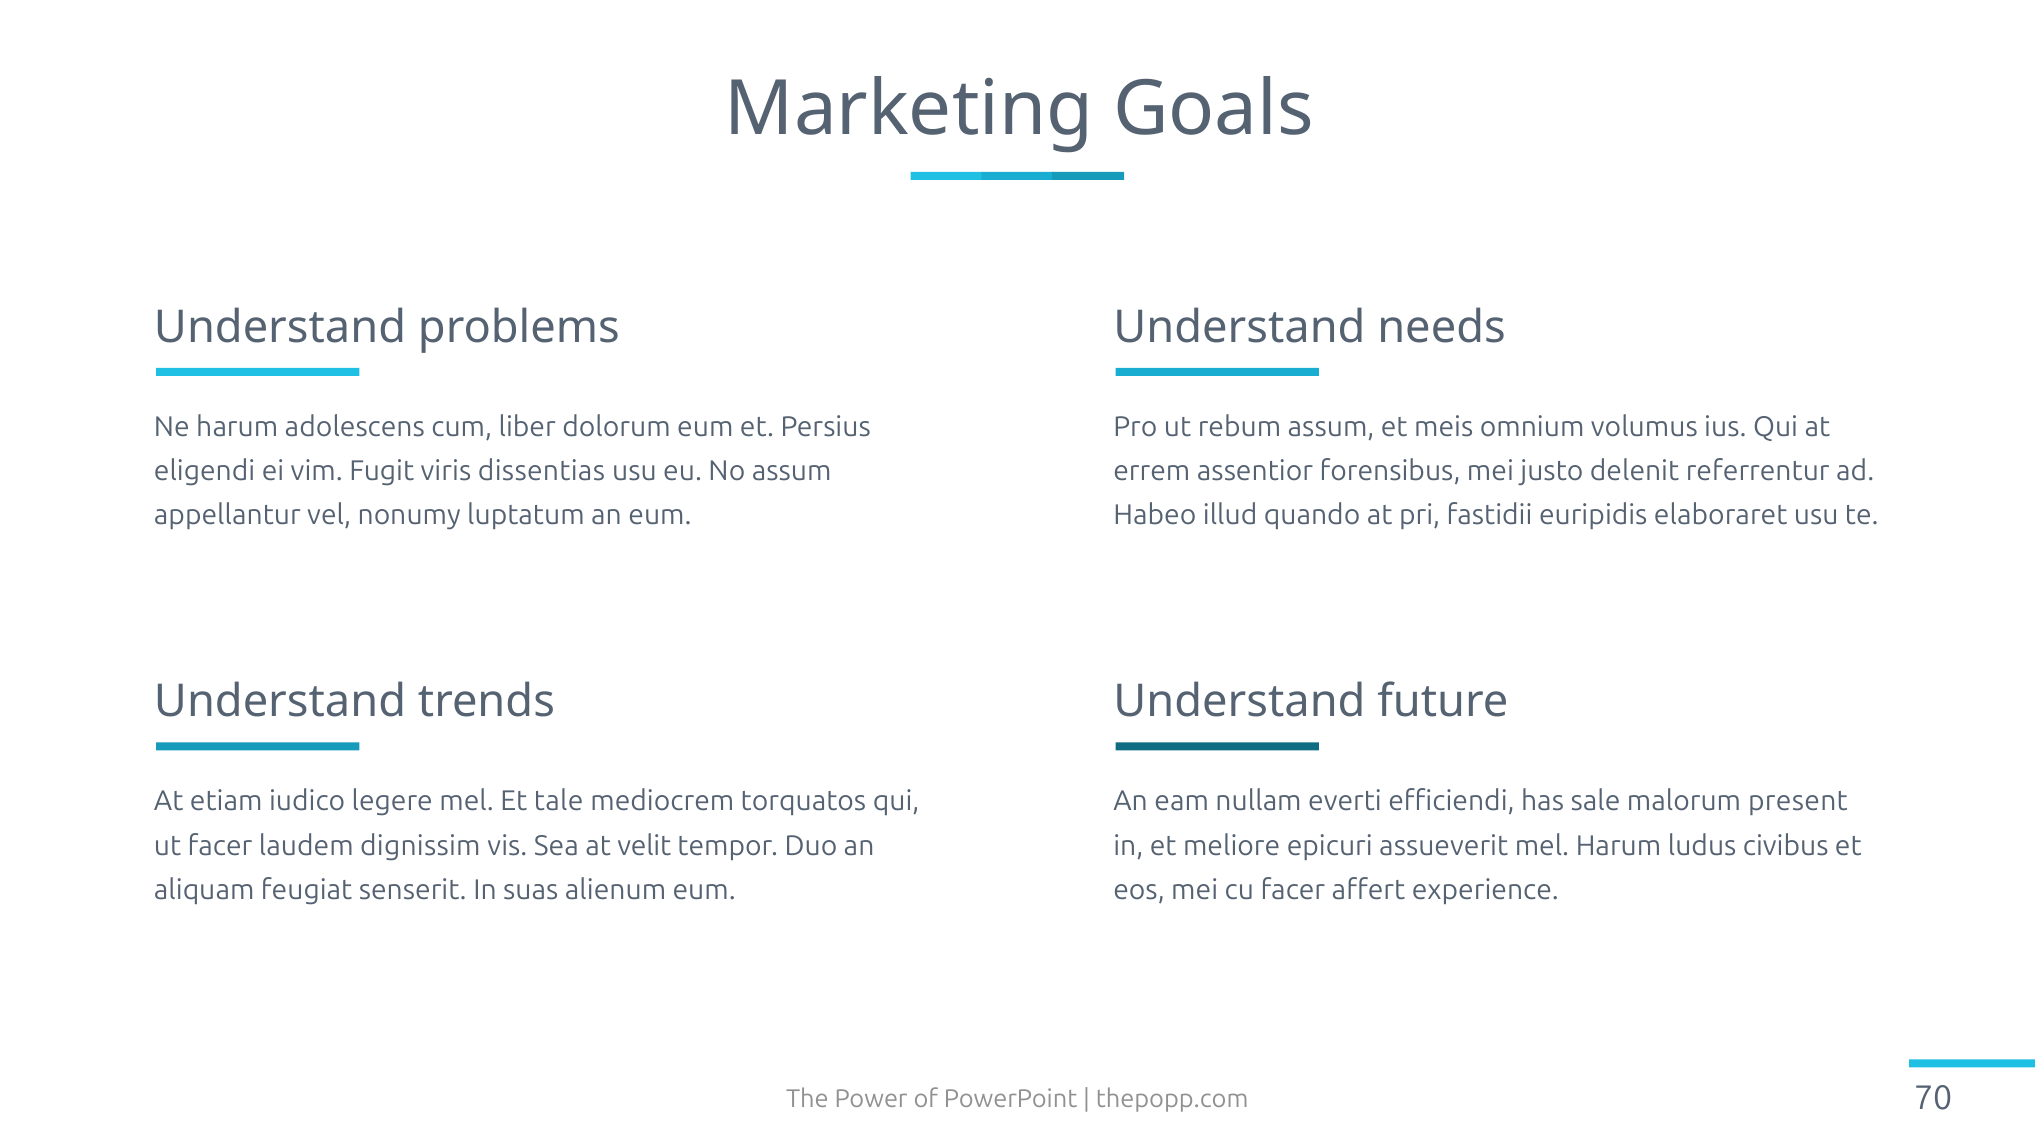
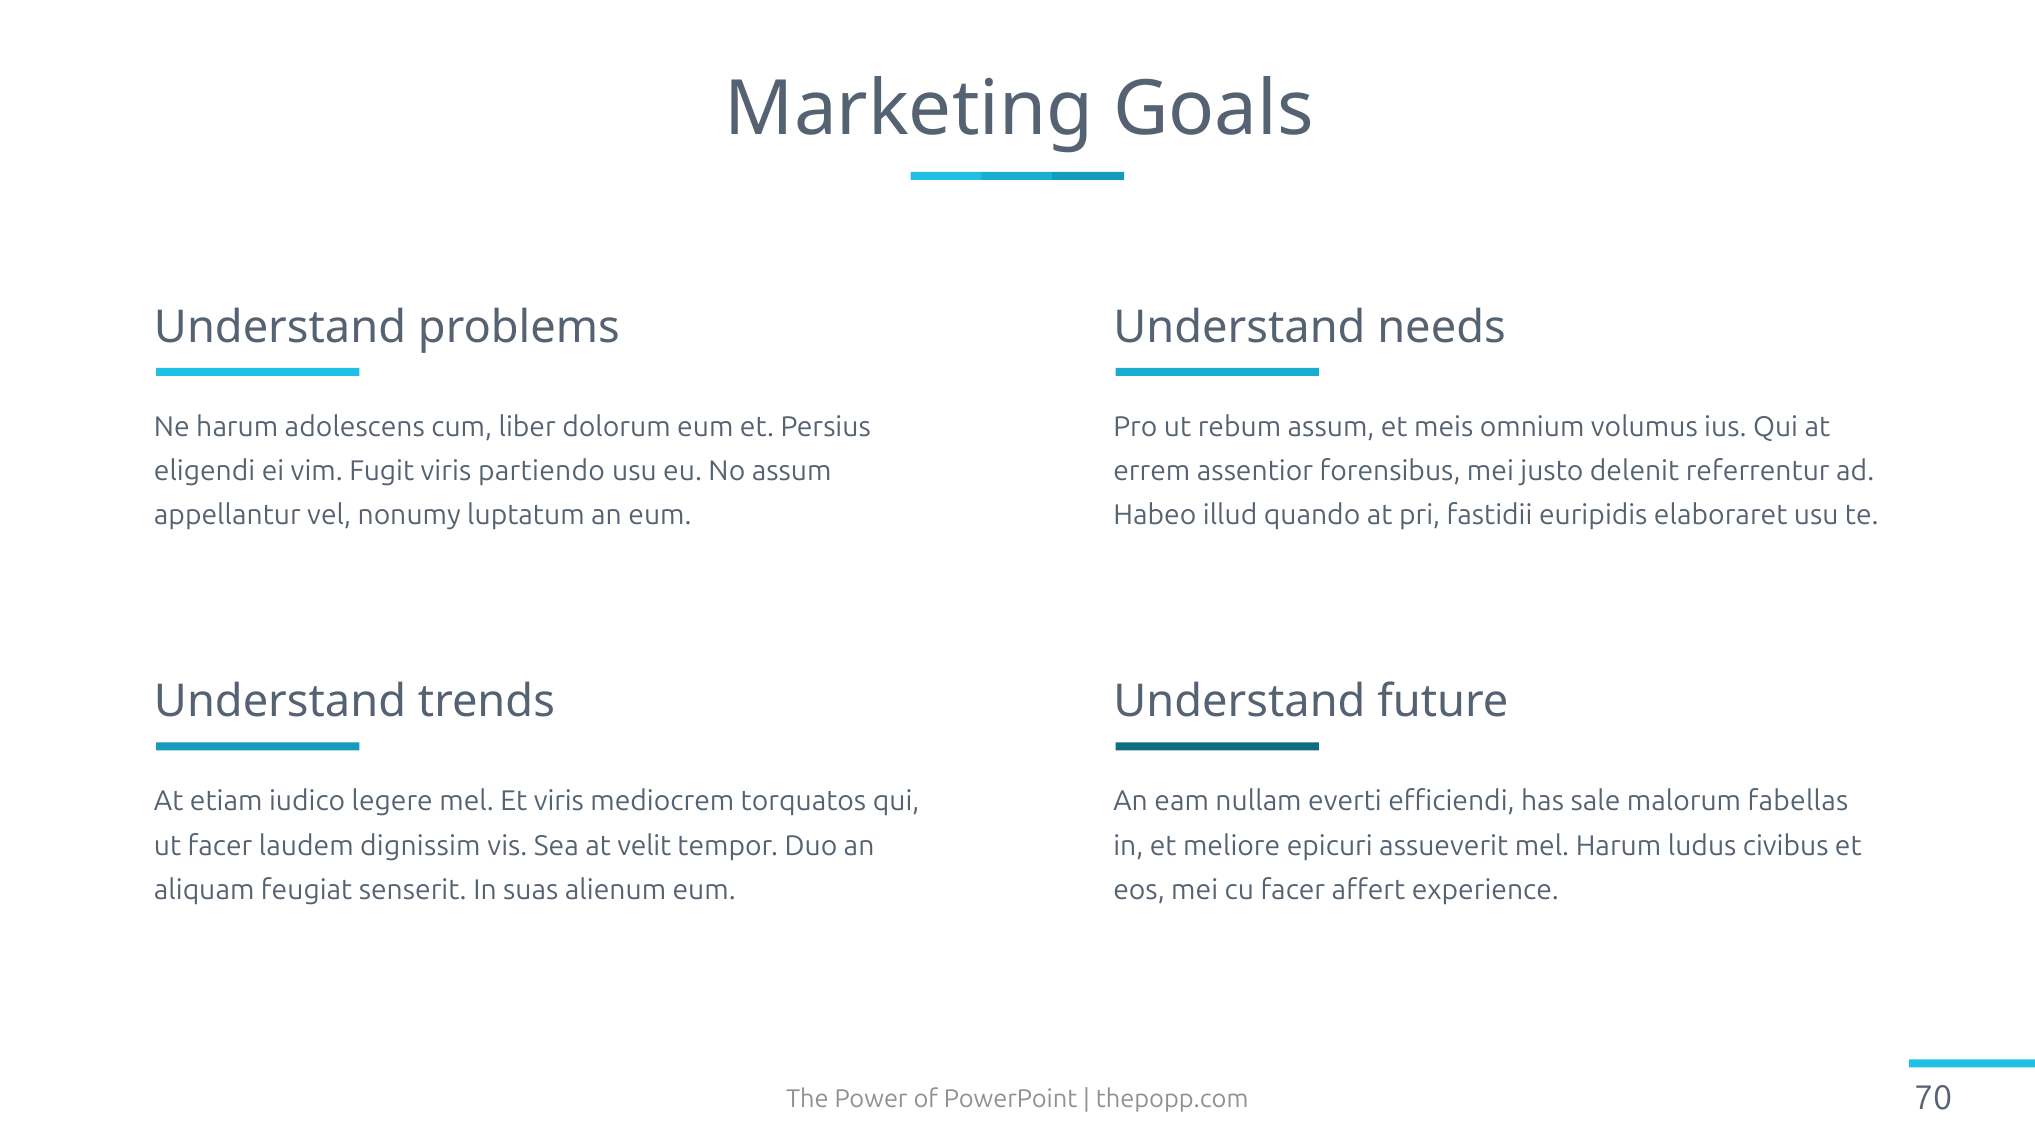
dissentias: dissentias -> partiendo (542, 471)
Et tale: tale -> viris (559, 801)
present: present -> fabellas (1798, 801)
